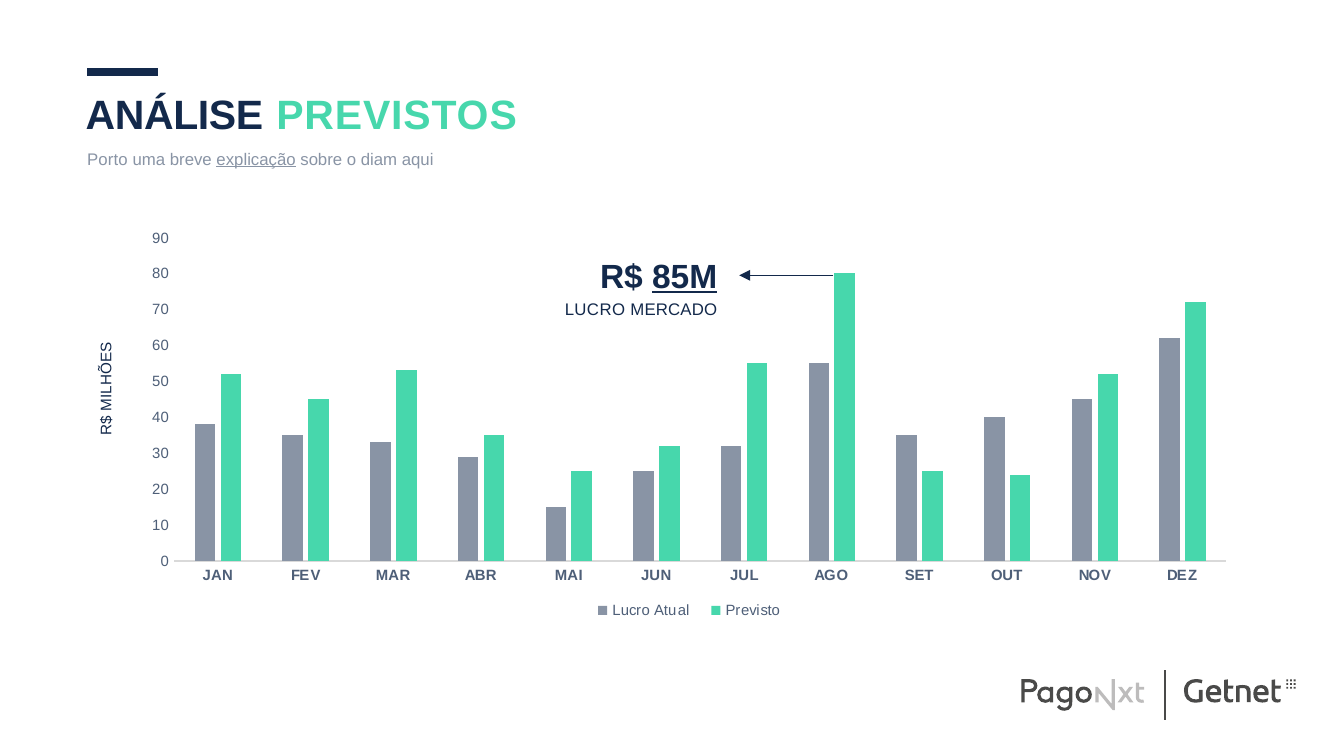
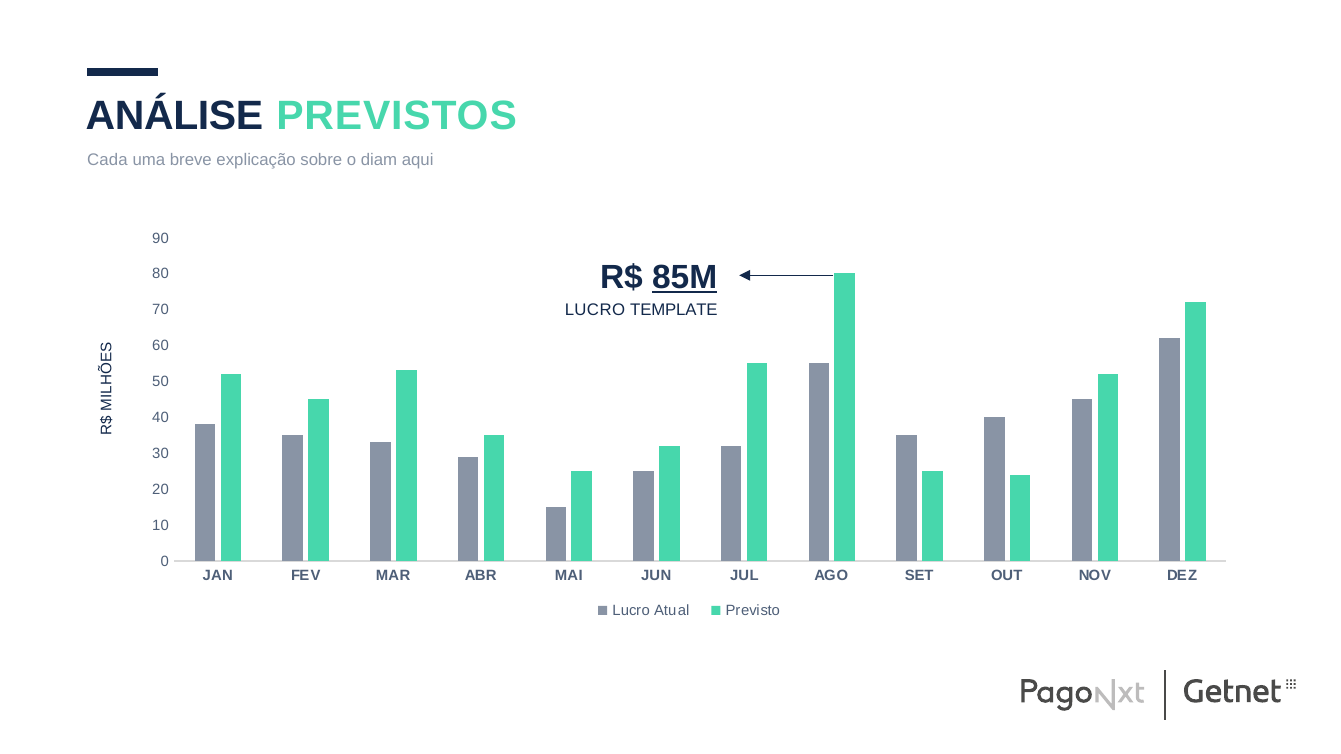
Porto: Porto -> Cada (107, 160)
explicação underline: present -> none (256, 160)
MERCADO: MERCADO -> TEMPLATE (674, 311)
